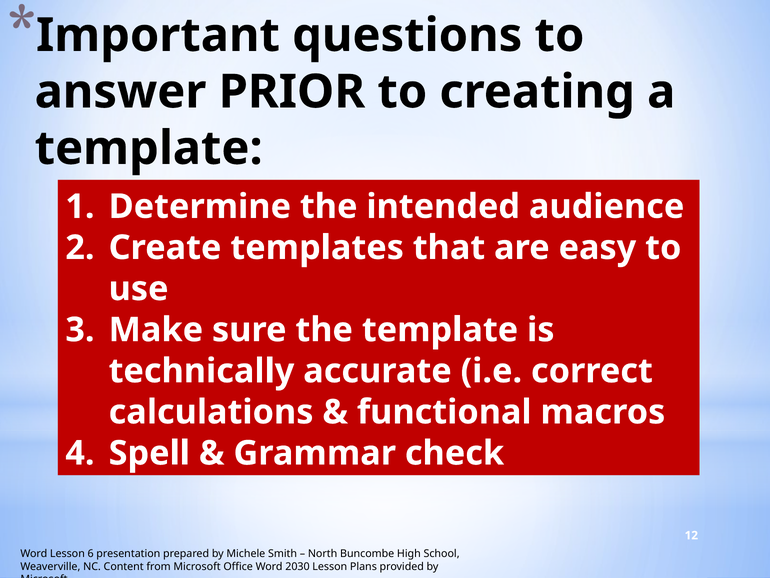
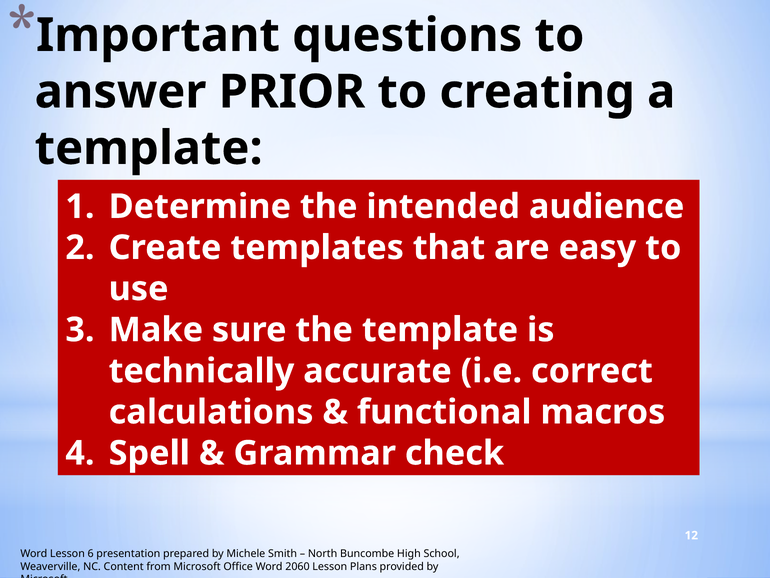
2030: 2030 -> 2060 (297, 566)
